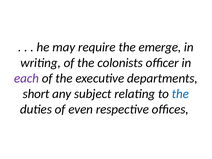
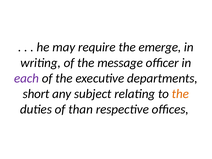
colonists: colonists -> message (120, 63)
the colour: blue -> orange (180, 94)
even: even -> than (81, 109)
